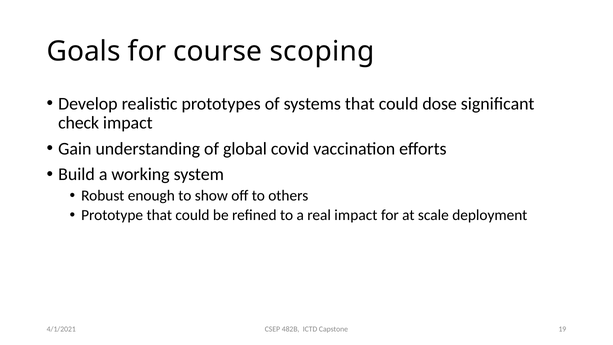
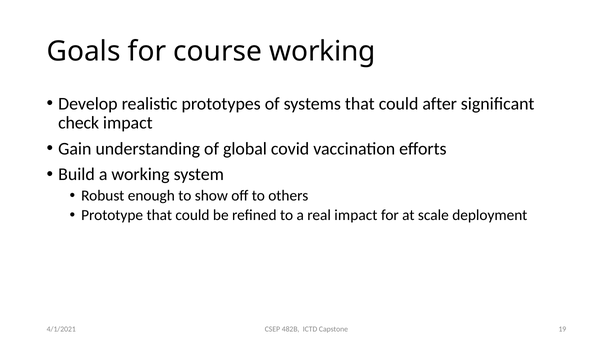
course scoping: scoping -> working (322, 51)
dose: dose -> after (440, 104)
